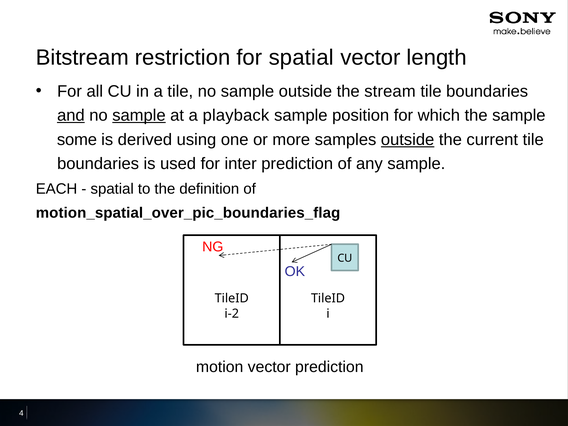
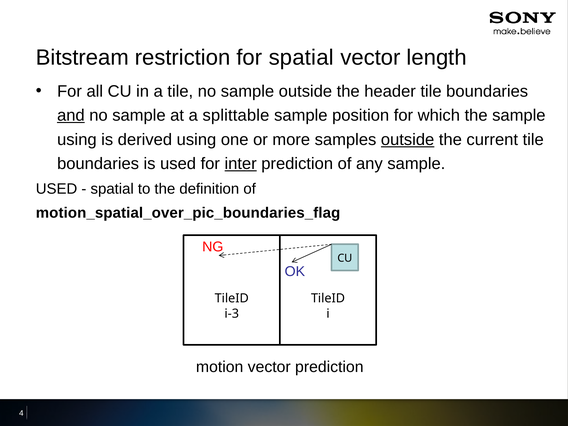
stream: stream -> header (390, 91)
sample underline: present -> none (139, 116)
playback: playback -> splittable (236, 116)
some: some -> using (77, 140)
inter underline: none -> present (241, 164)
EACH: EACH -> USED (57, 189)
i-2: i-2 -> i-3 (232, 314)
